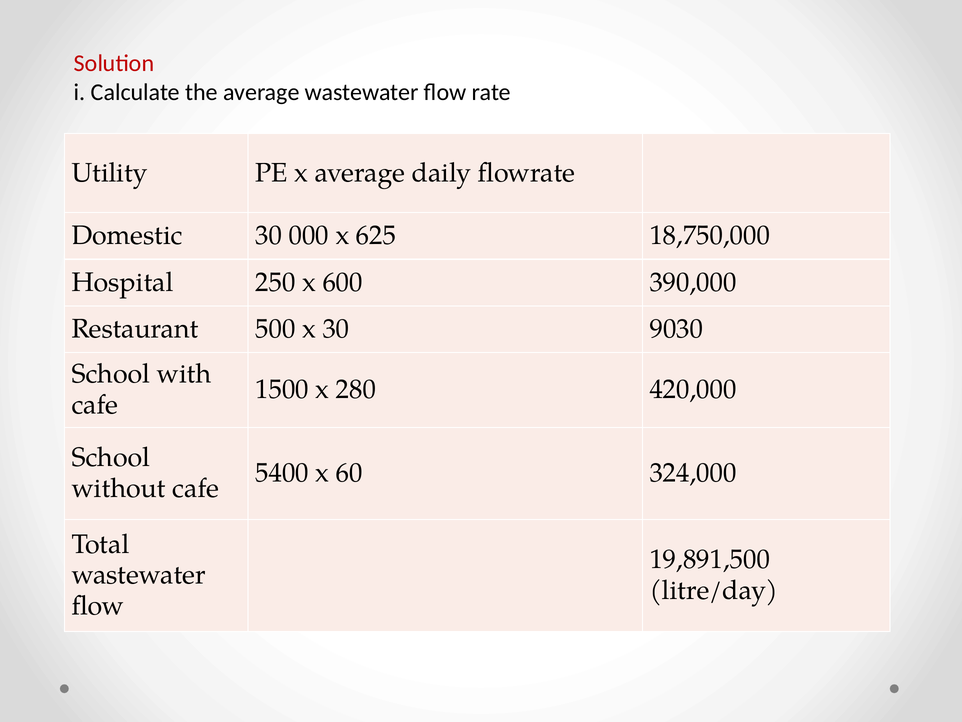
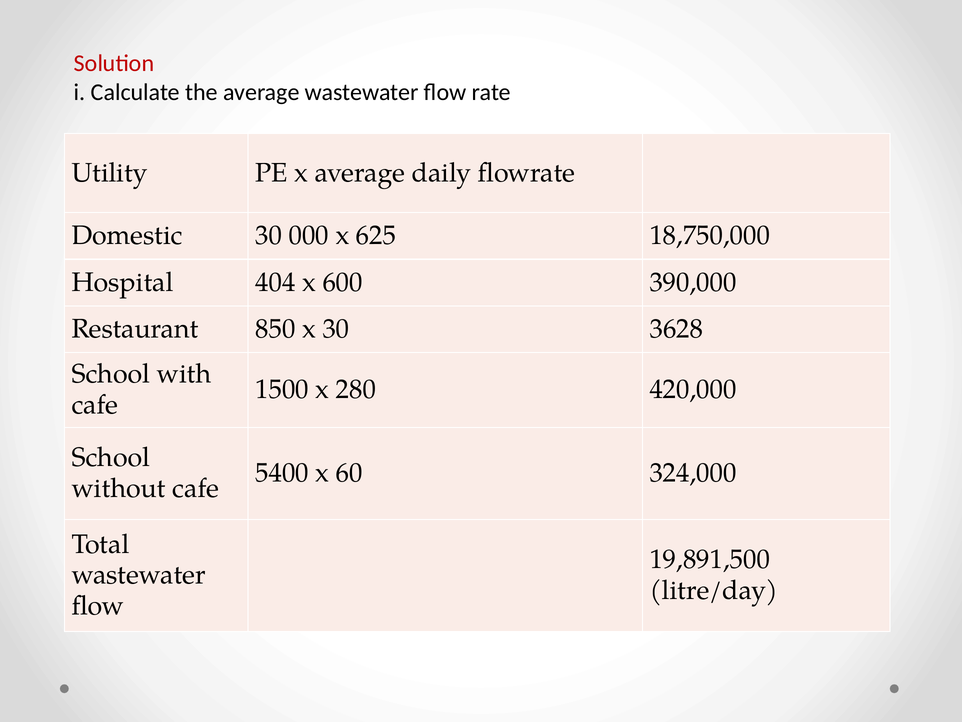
250: 250 -> 404 (275, 282)
500: 500 -> 850 (275, 329)
9030: 9030 -> 3628 (676, 329)
